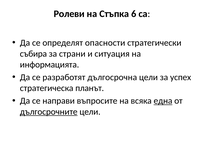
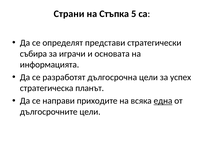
Ролеви: Ролеви -> Страни (69, 14)
6: 6 -> 5 (134, 14)
опасности: опасности -> представи (105, 43)
страни: страни -> играчи (72, 54)
ситуация: ситуация -> основата (112, 54)
въпросите: въпросите -> приходите (97, 101)
дългосрочните underline: present -> none (49, 112)
